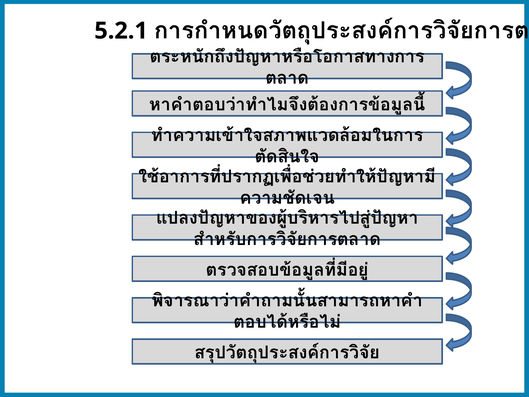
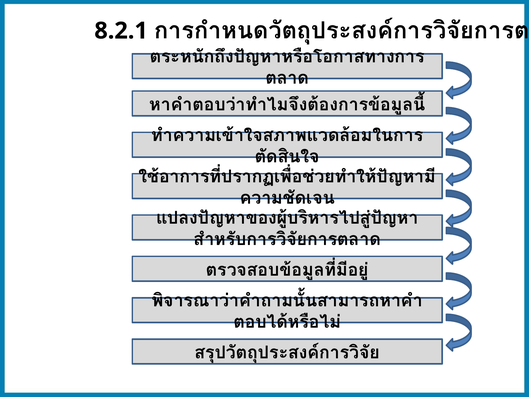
5.2.1: 5.2.1 -> 8.2.1 (121, 31)
